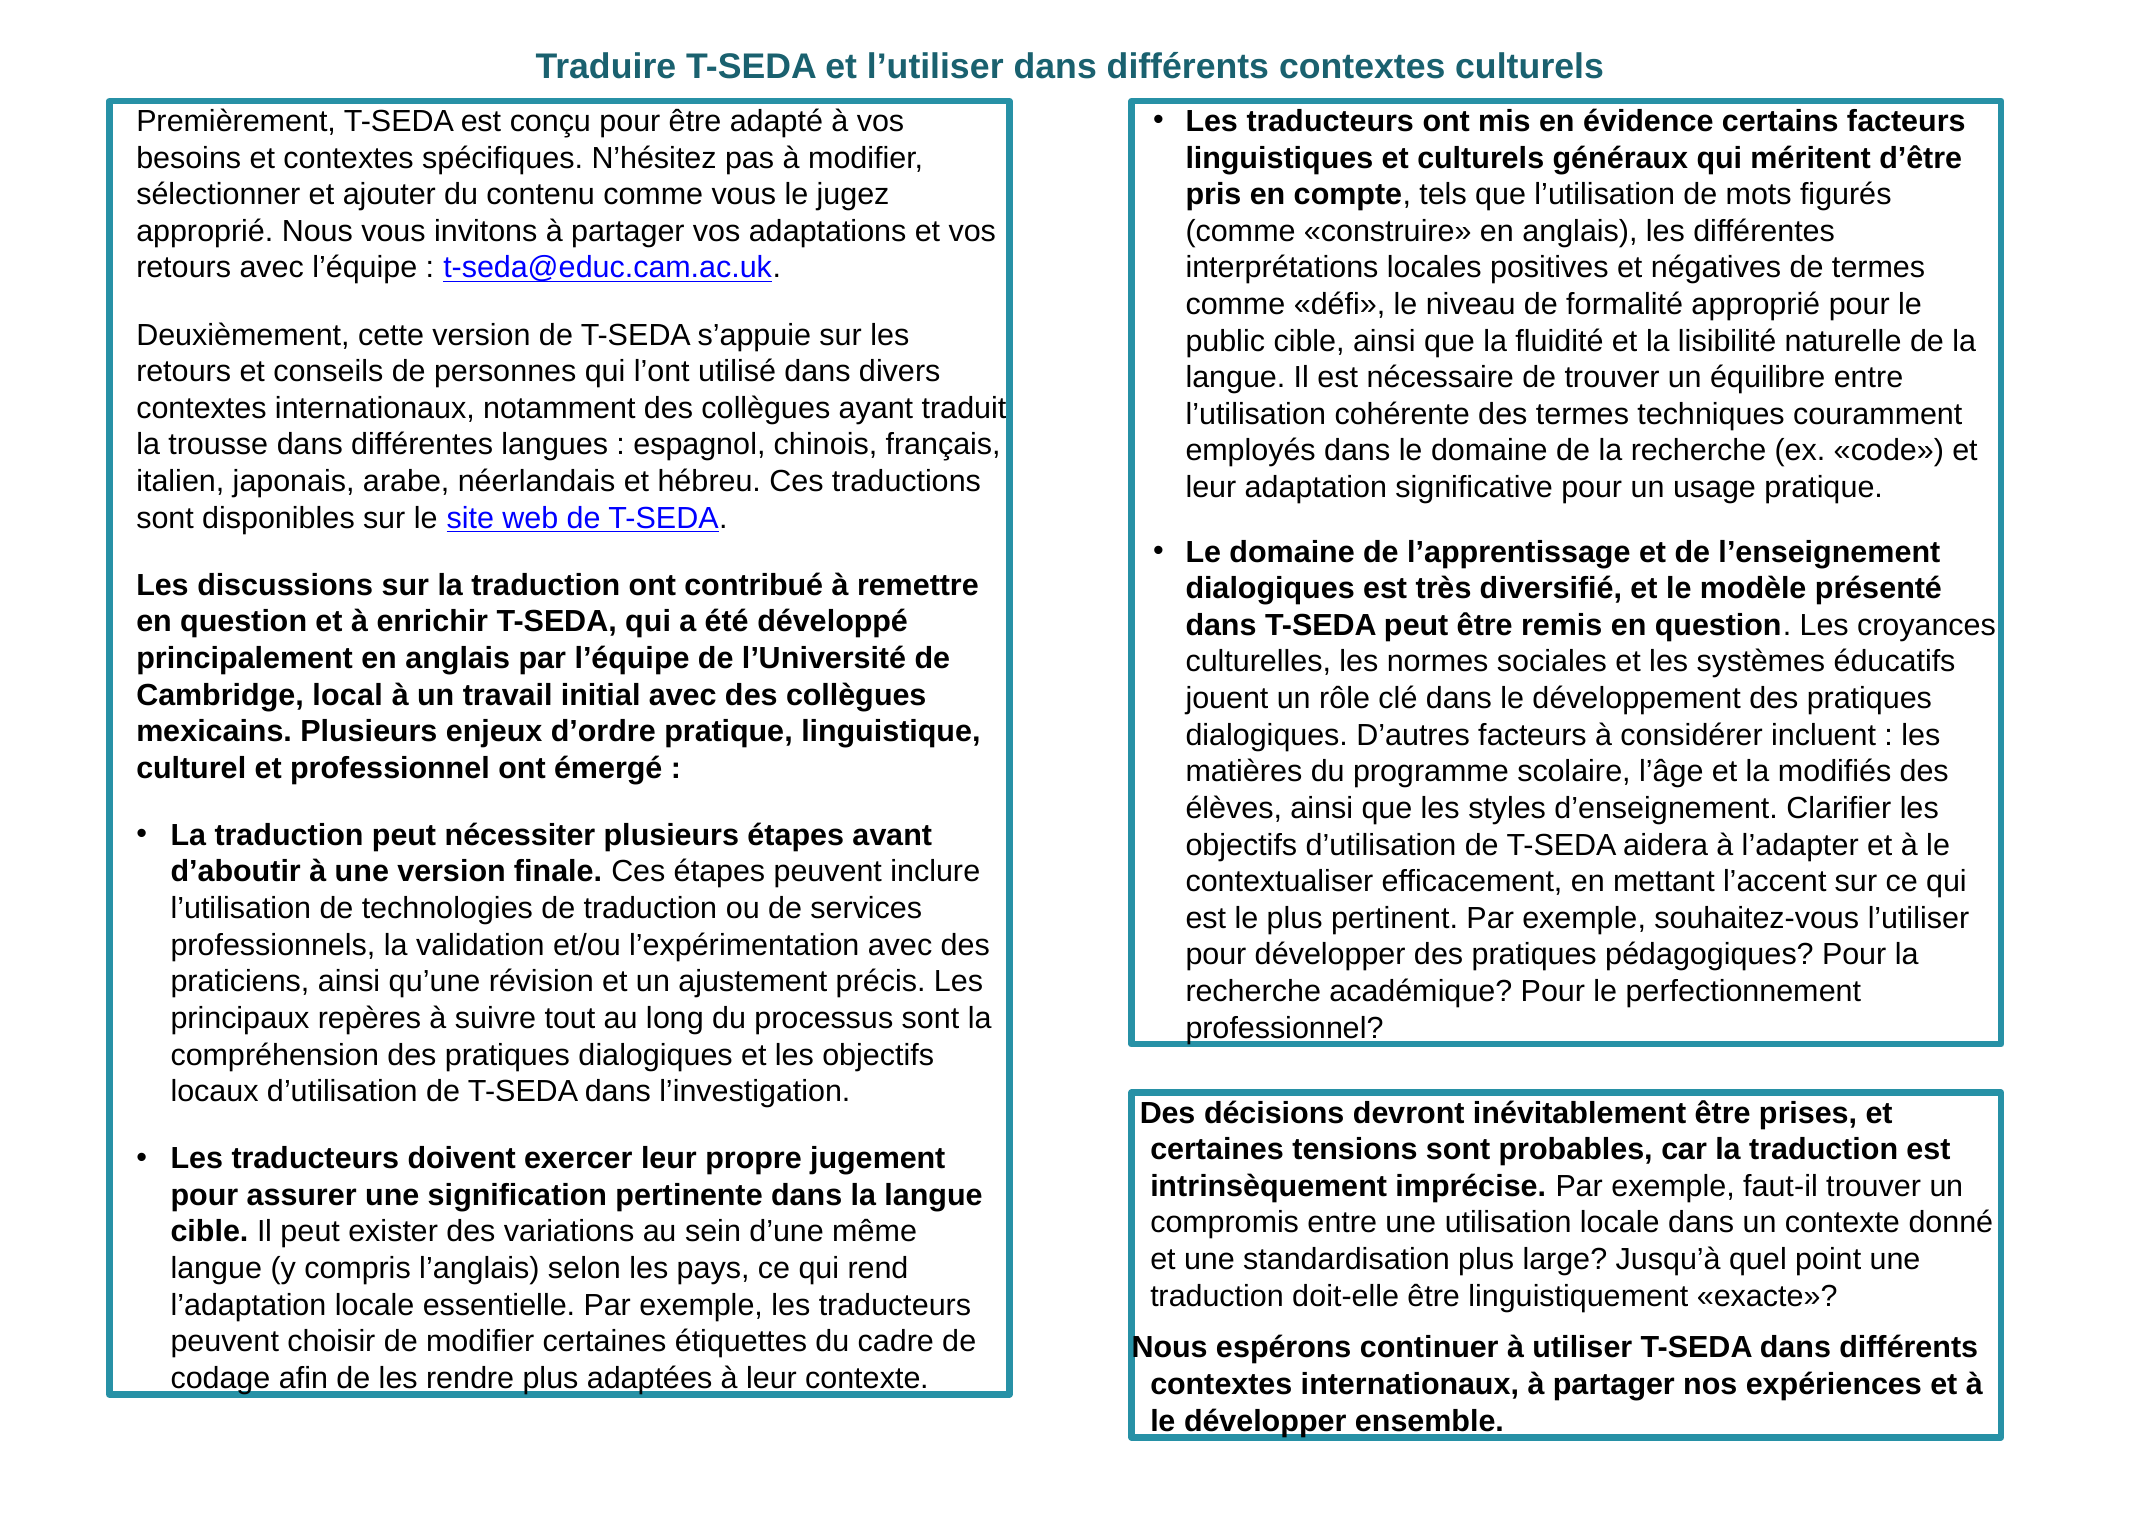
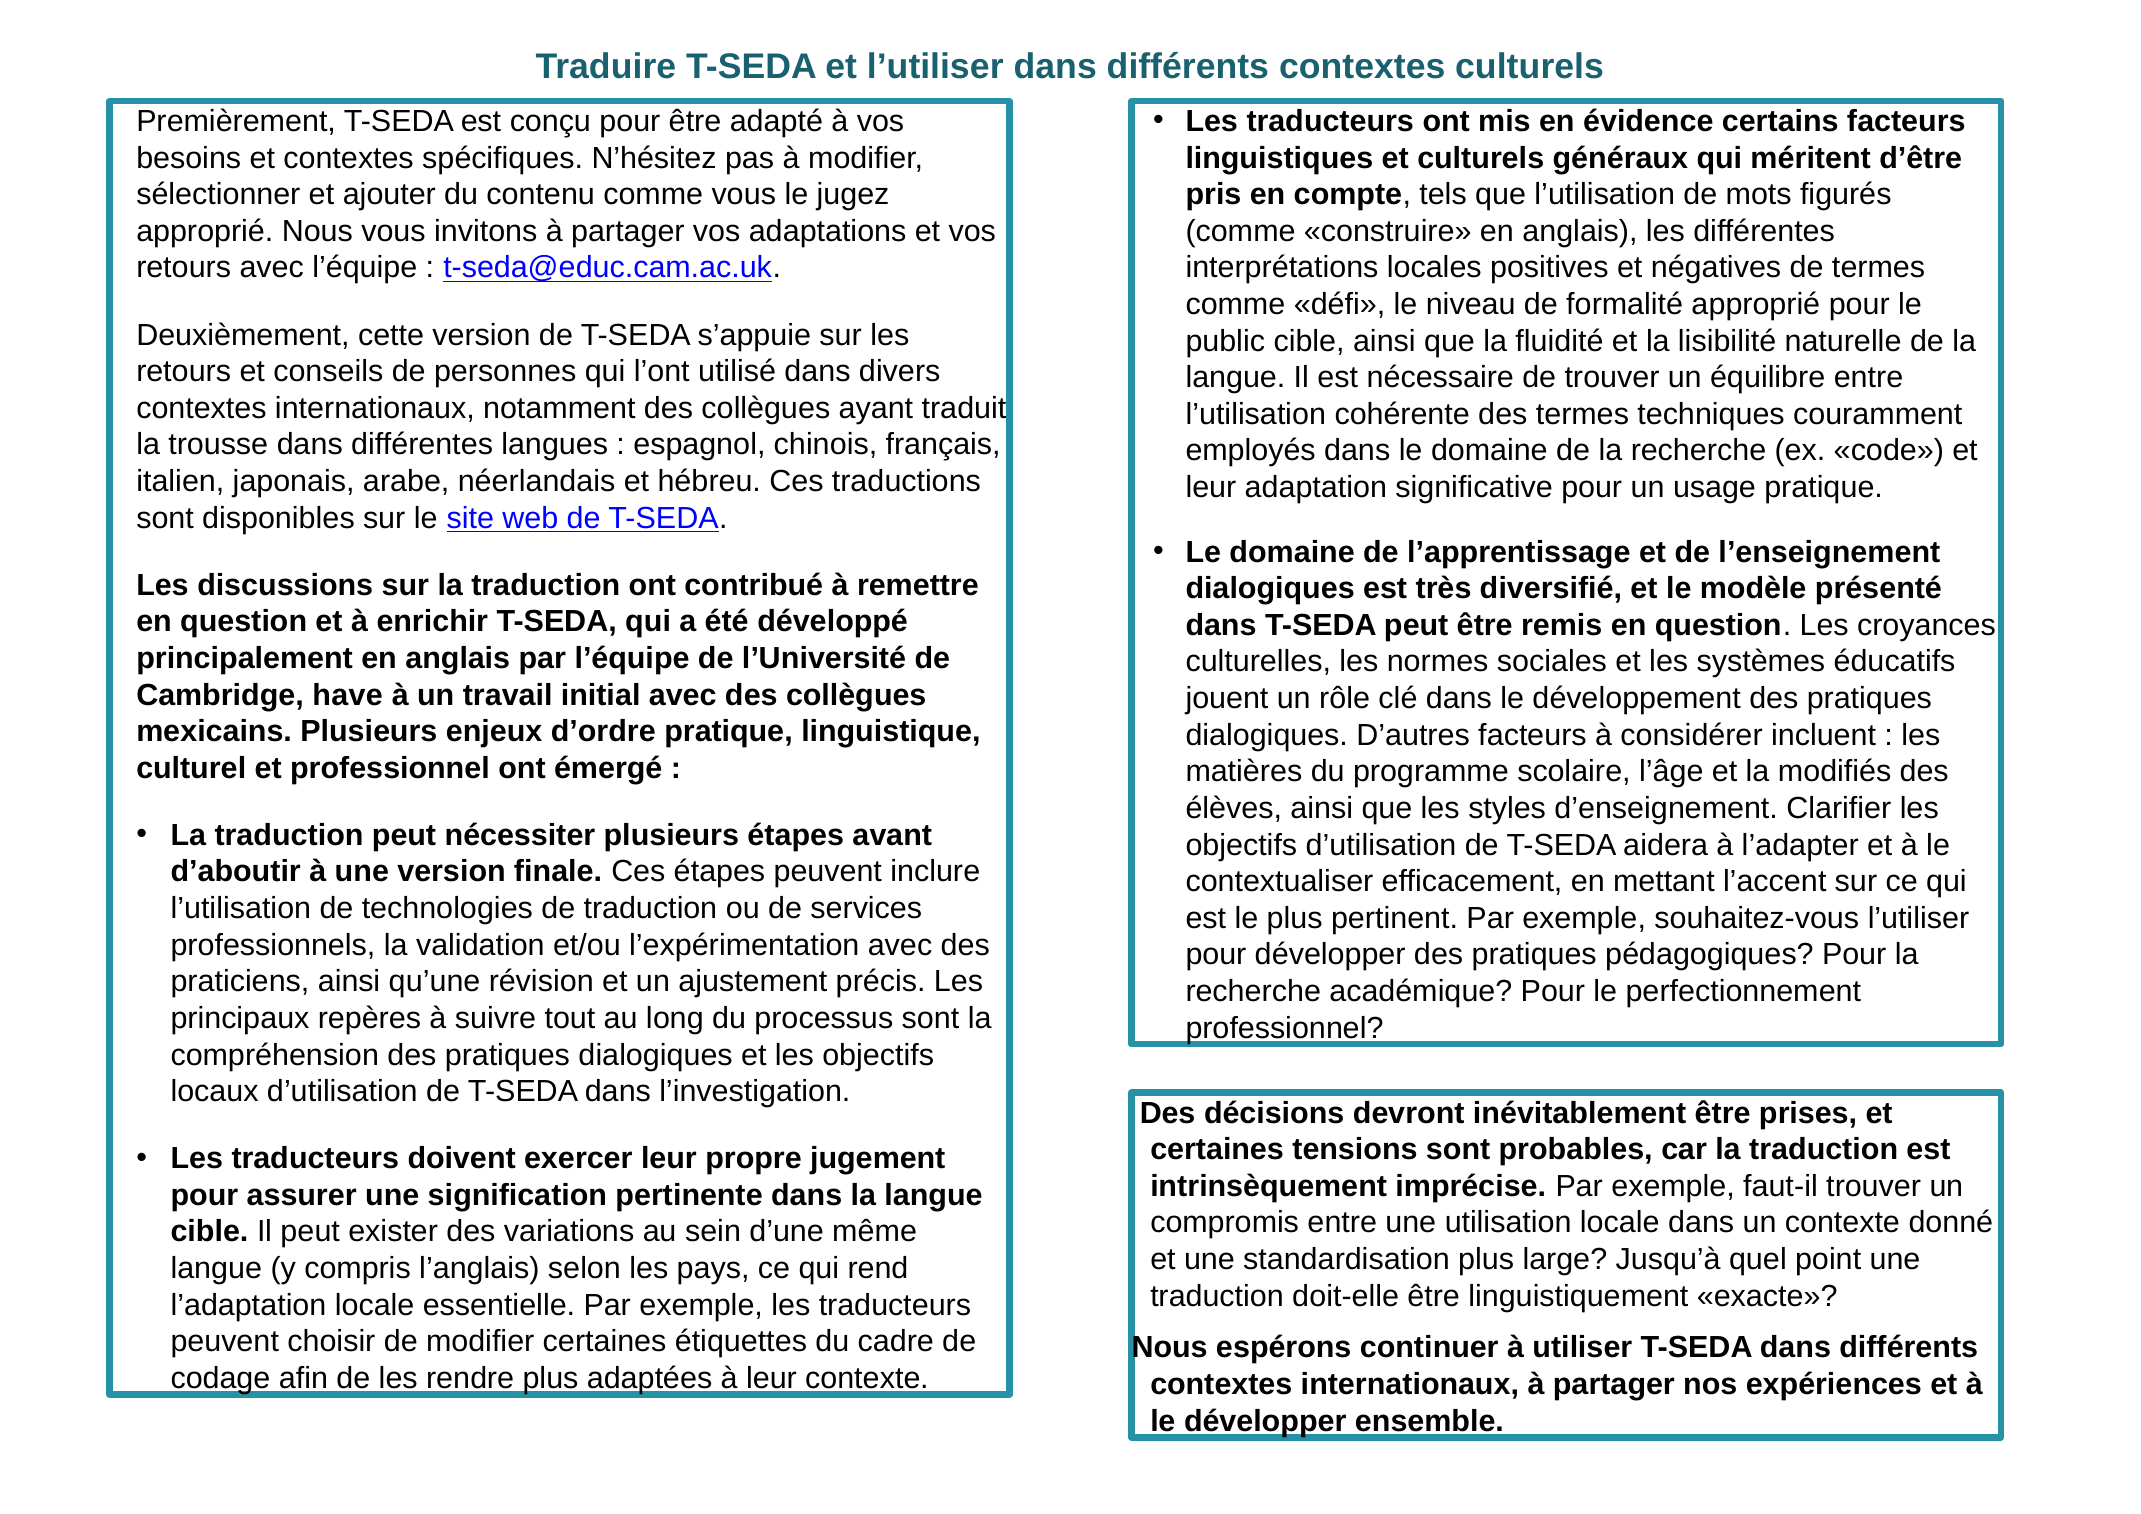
local: local -> have (348, 695)
